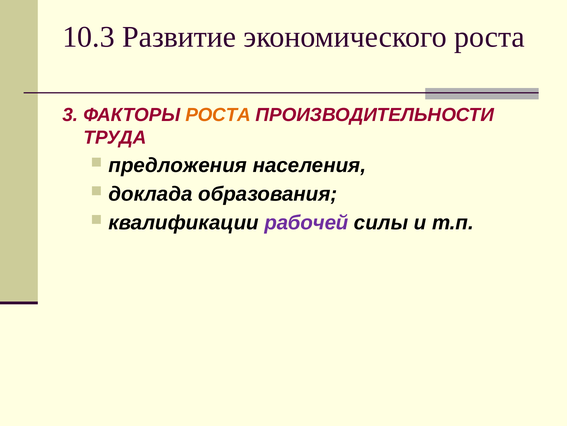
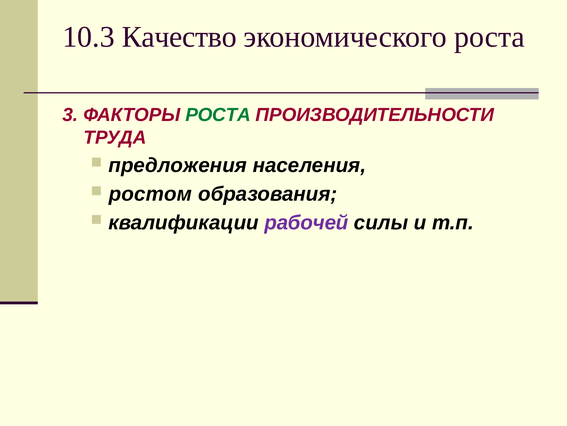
Развитие: Развитие -> Качество (179, 37)
РОСТА colour: orange -> green (218, 115)
доклада: доклада -> ростом (150, 194)
